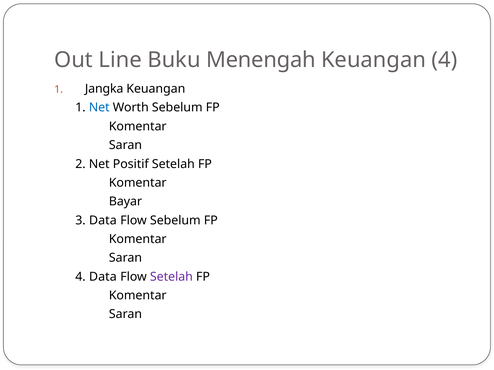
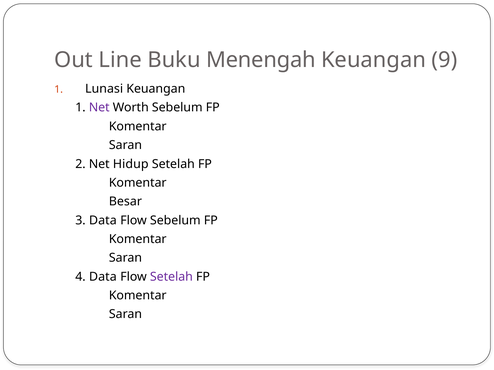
Keuangan 4: 4 -> 9 (445, 60)
Jangka: Jangka -> Lunasi (104, 89)
Net colour: blue -> purple (99, 108)
Positif: Positif -> Hidup (131, 164)
Bayar: Bayar -> Besar (125, 202)
